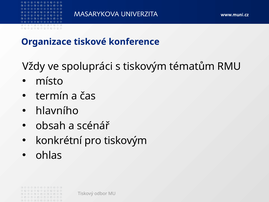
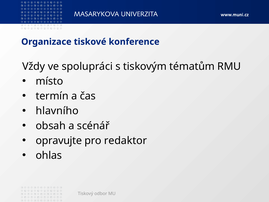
konkrétní: konkrétní -> opravujte (59, 140)
pro tiskovým: tiskovým -> redaktor (126, 140)
